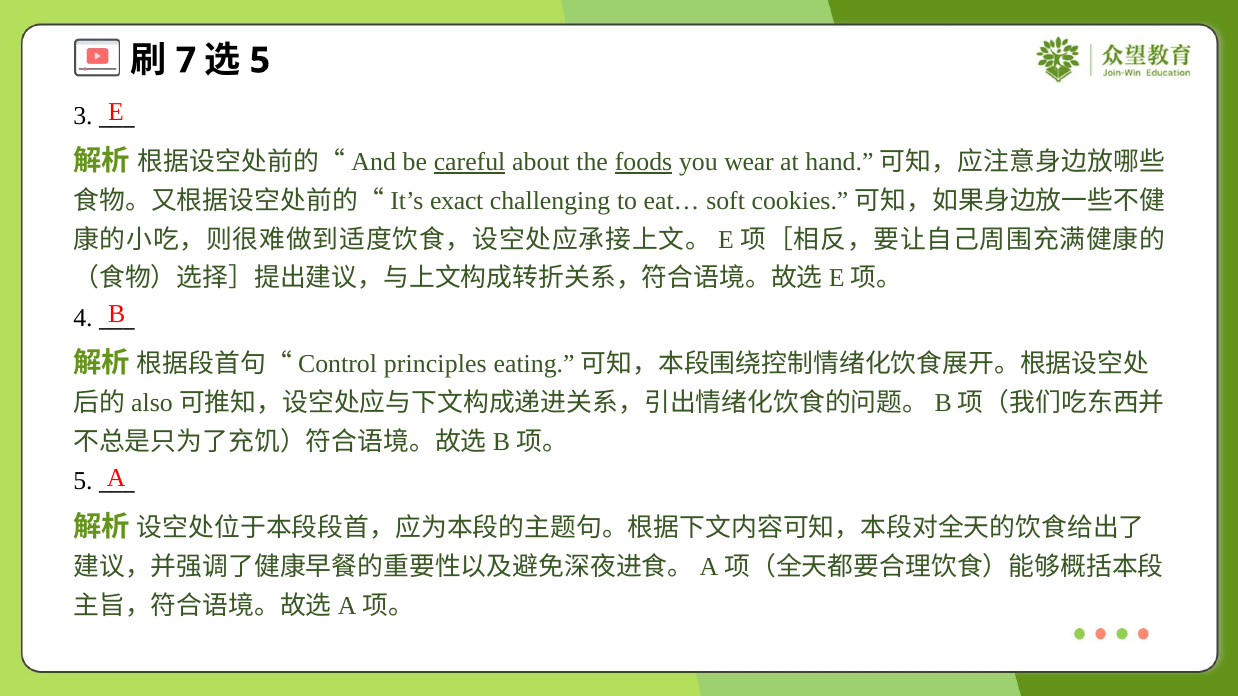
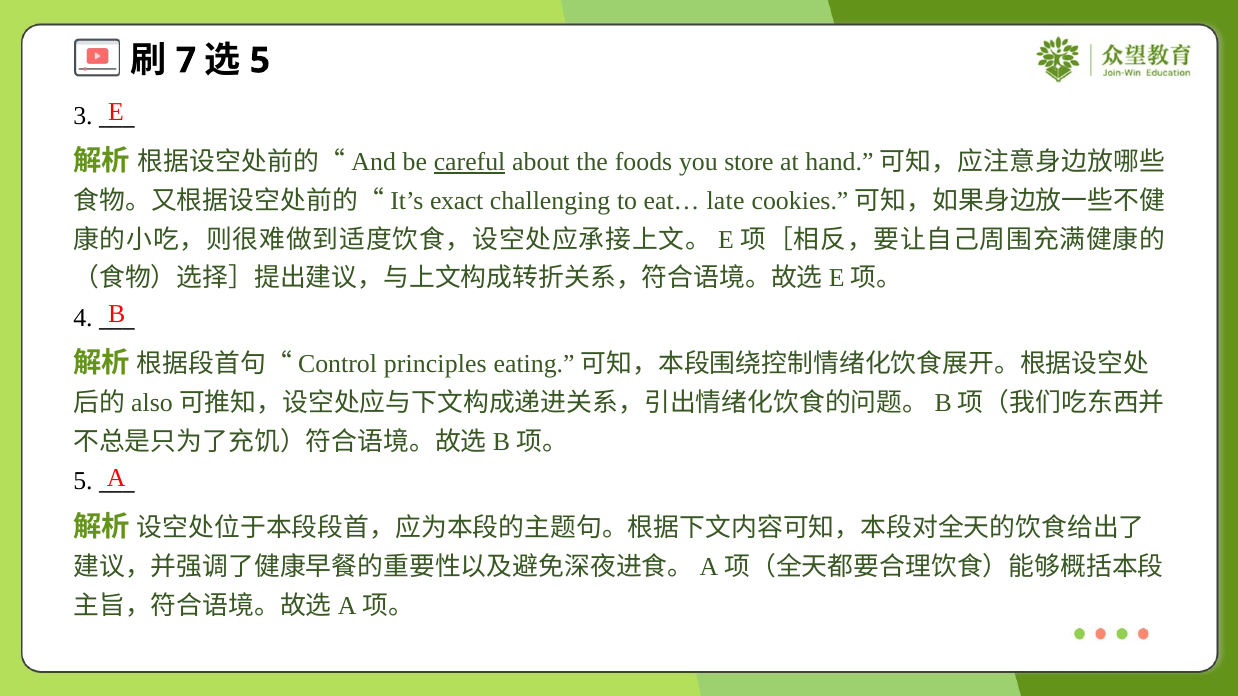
foods underline: present -> none (644, 162)
wear: wear -> store (749, 162)
soft: soft -> late (725, 201)
